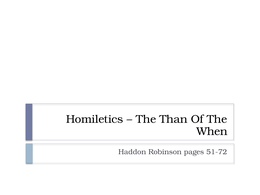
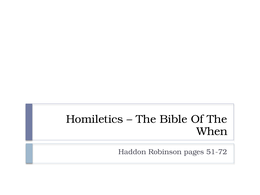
Than: Than -> Bible (173, 119)
